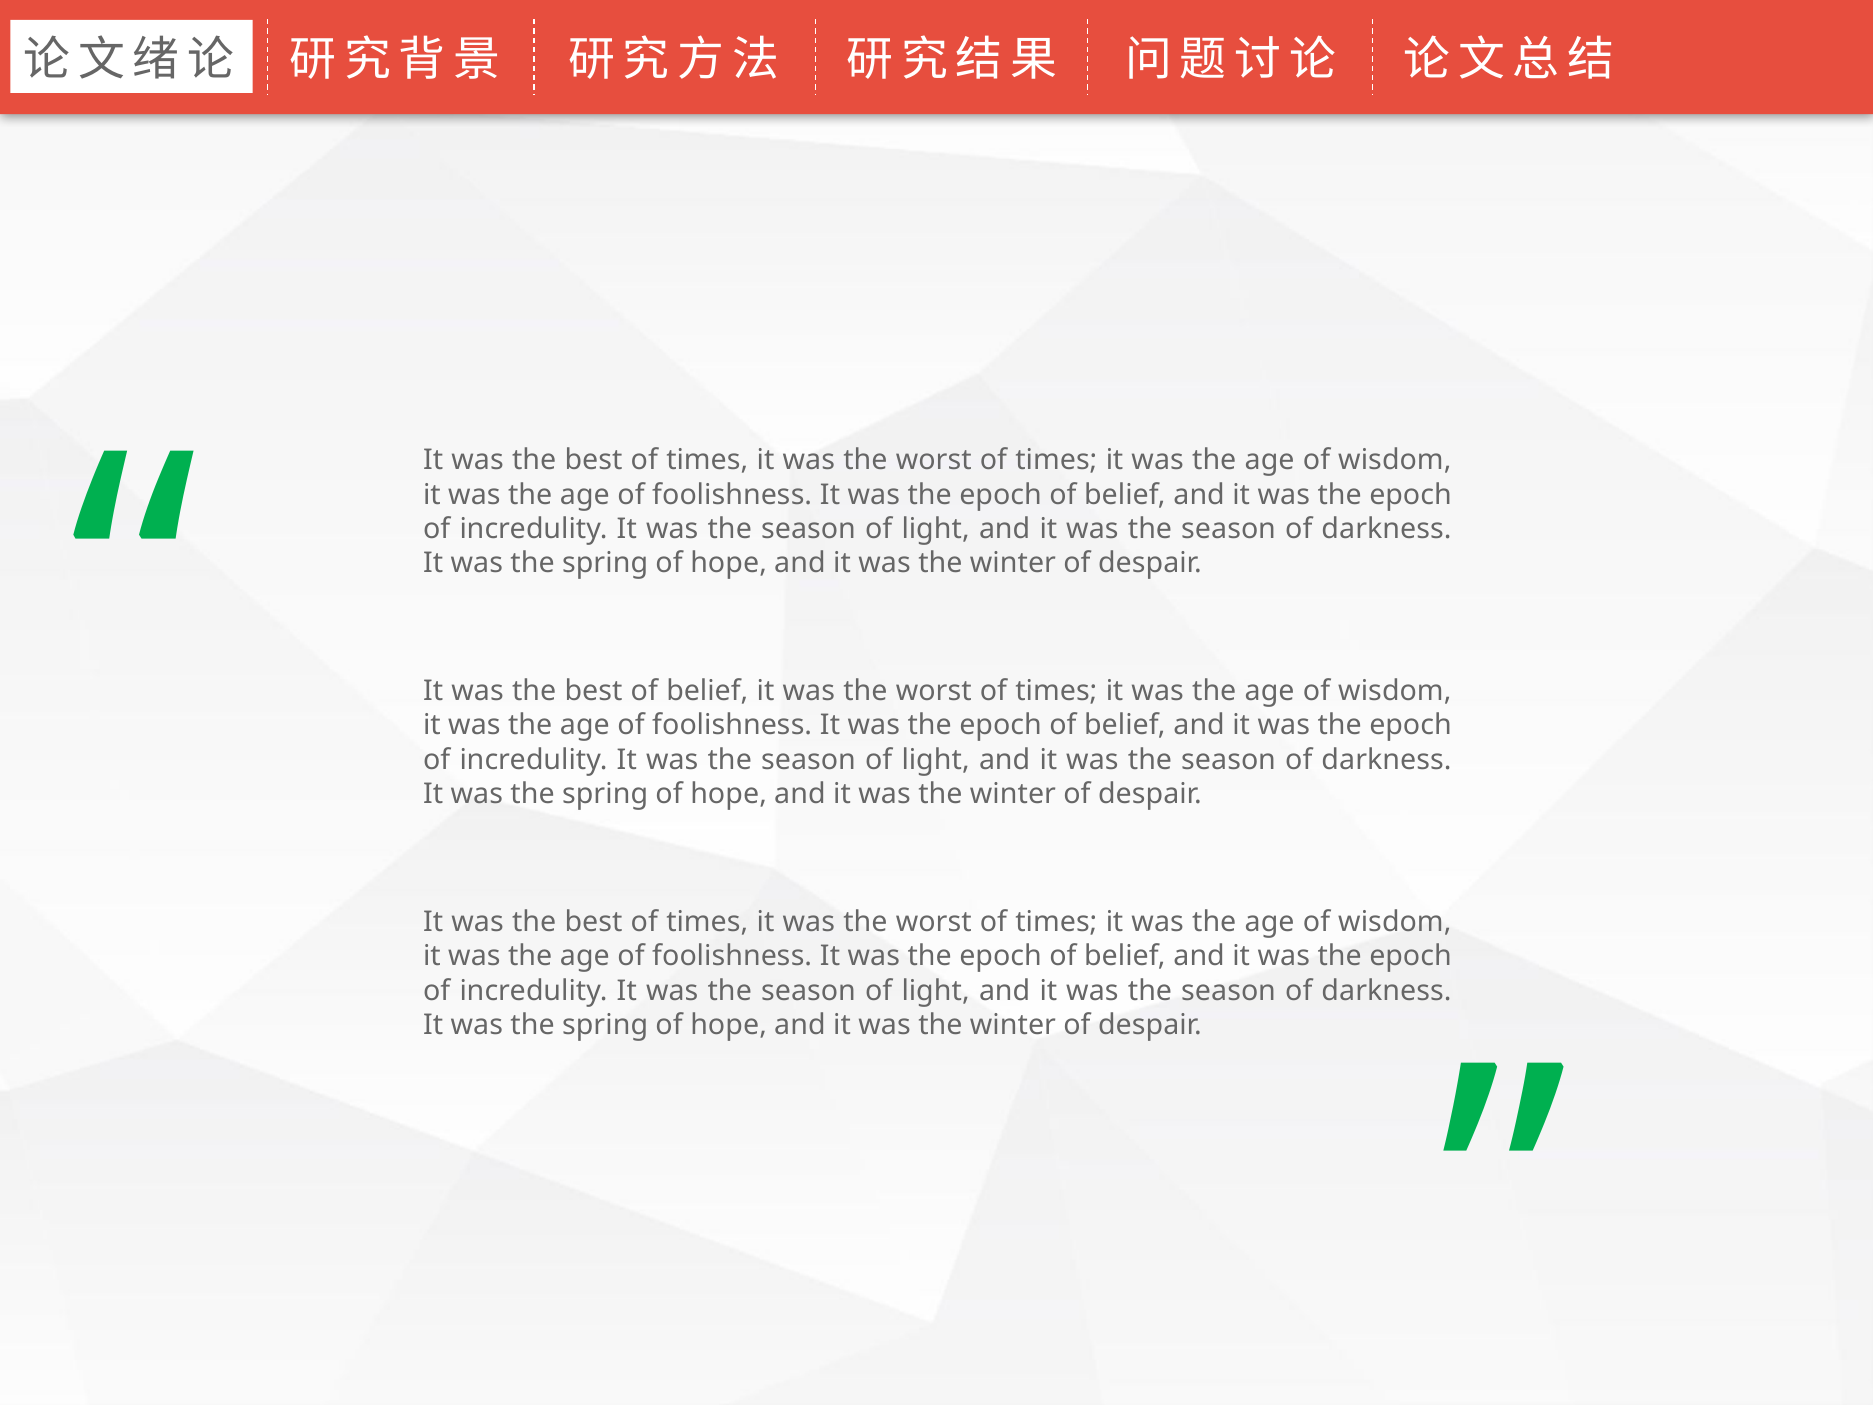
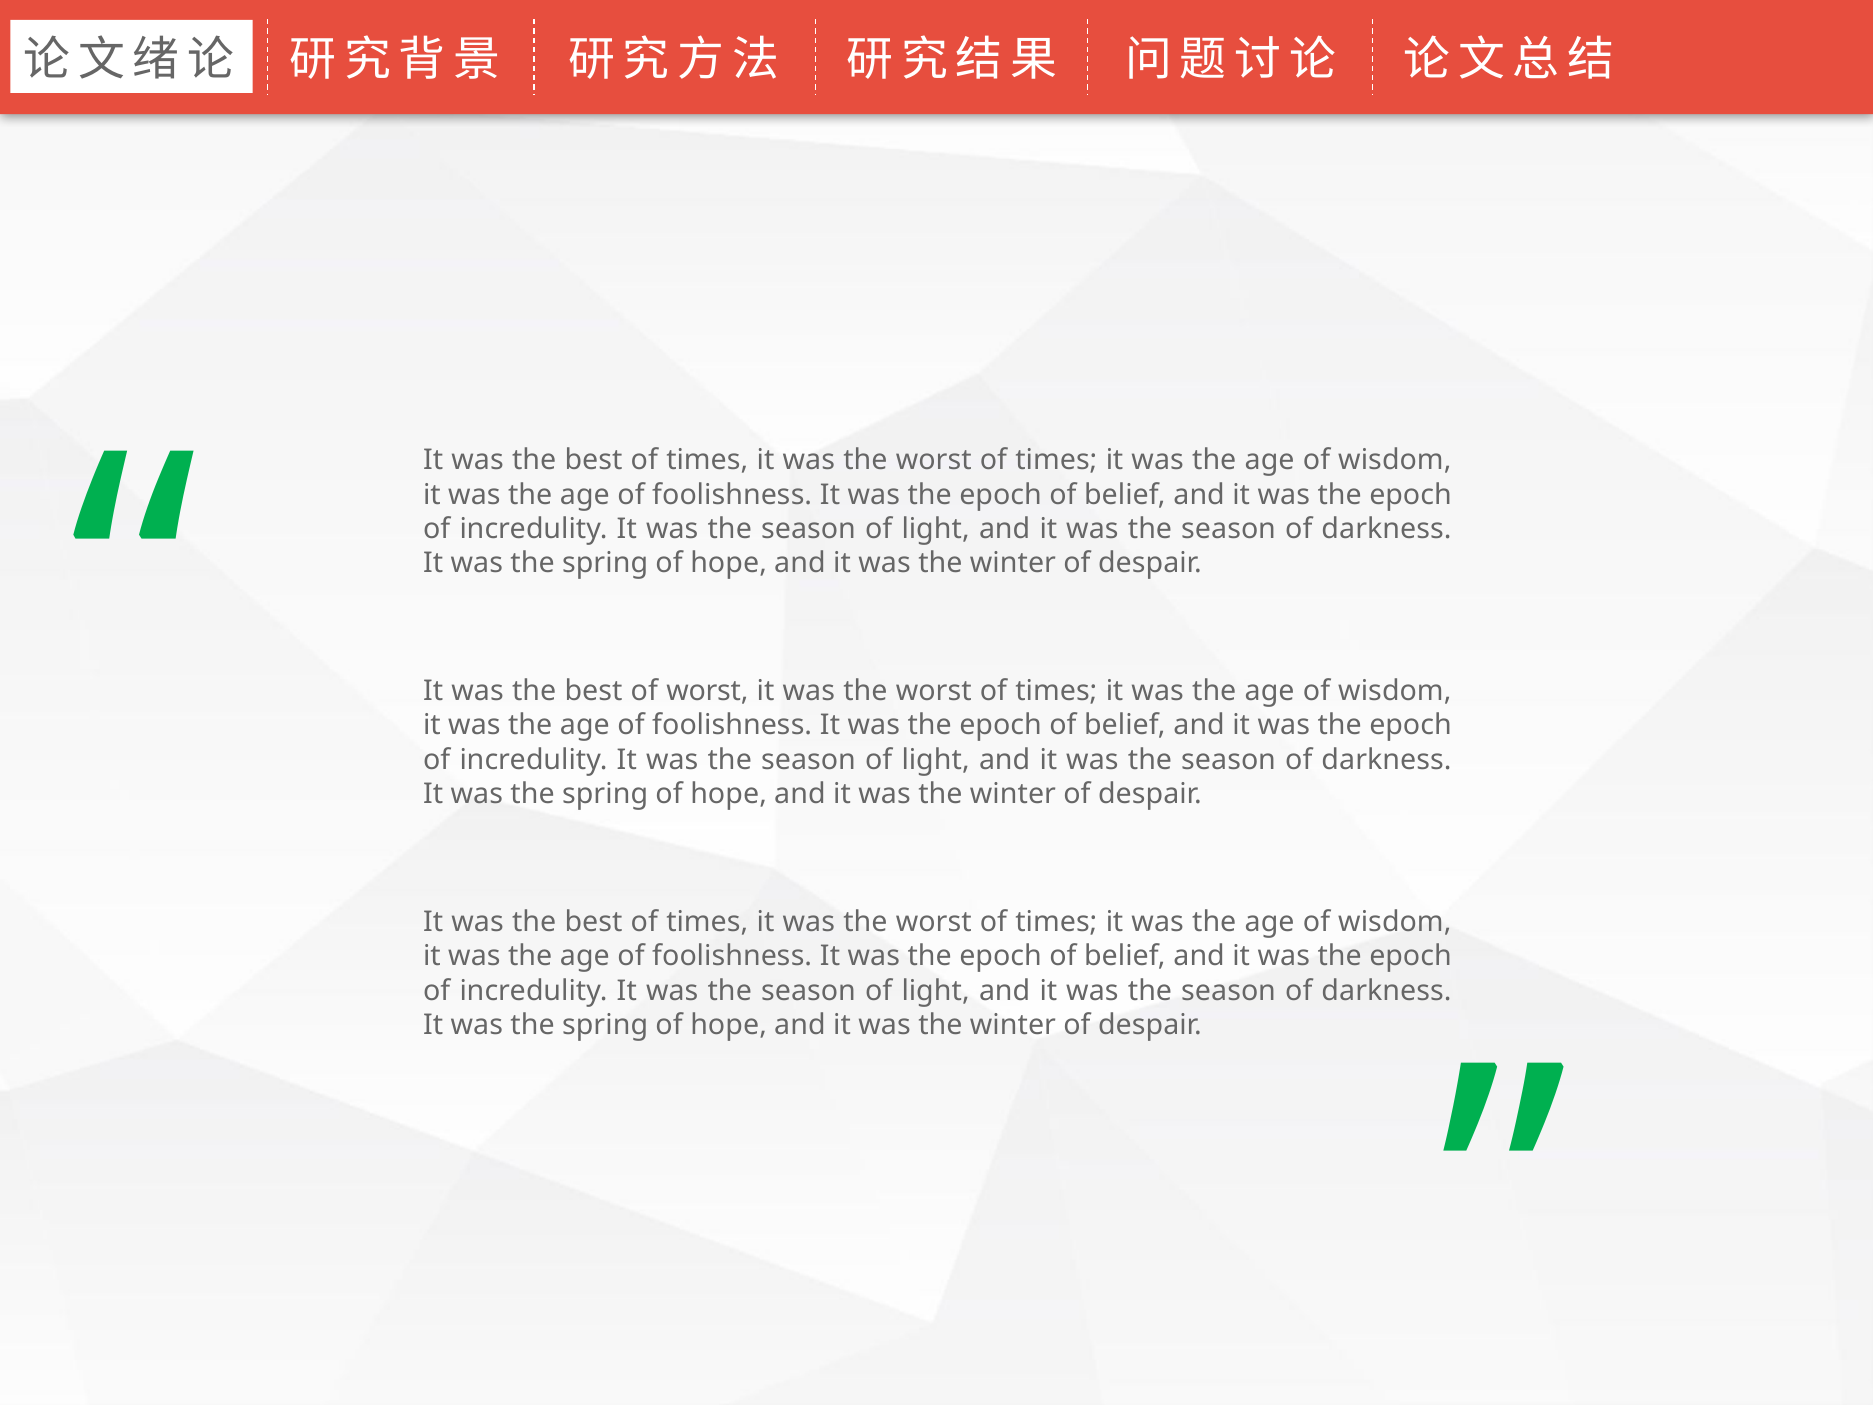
best of belief: belief -> worst (707, 691)
